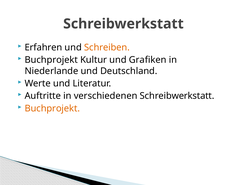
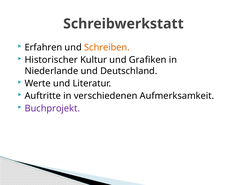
Buchprojekt: Buchprojekt -> Historischer (51, 60)
verschiedenen Schreibwerkstatt: Schreibwerkstatt -> Aufmerksamkeit (177, 96)
Buchprojekt colour: orange -> purple (52, 109)
